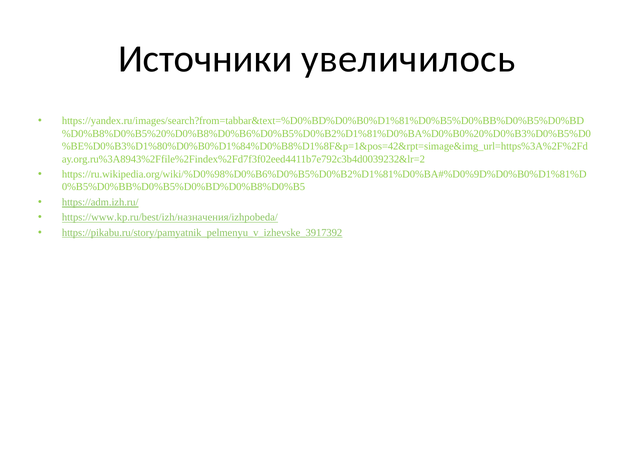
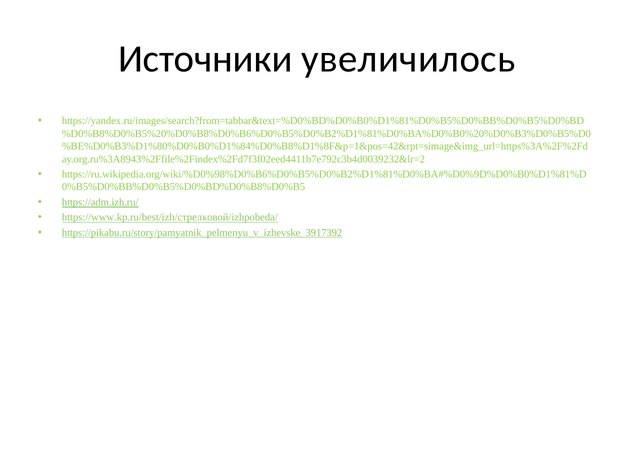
https://www.kp.ru/best/izh/назначения/izhpobeda/: https://www.kp.ru/best/izh/назначения/izhpobeda/ -> https://www.kp.ru/best/izh/стрелковой/izhpobeda/ (170, 218)
